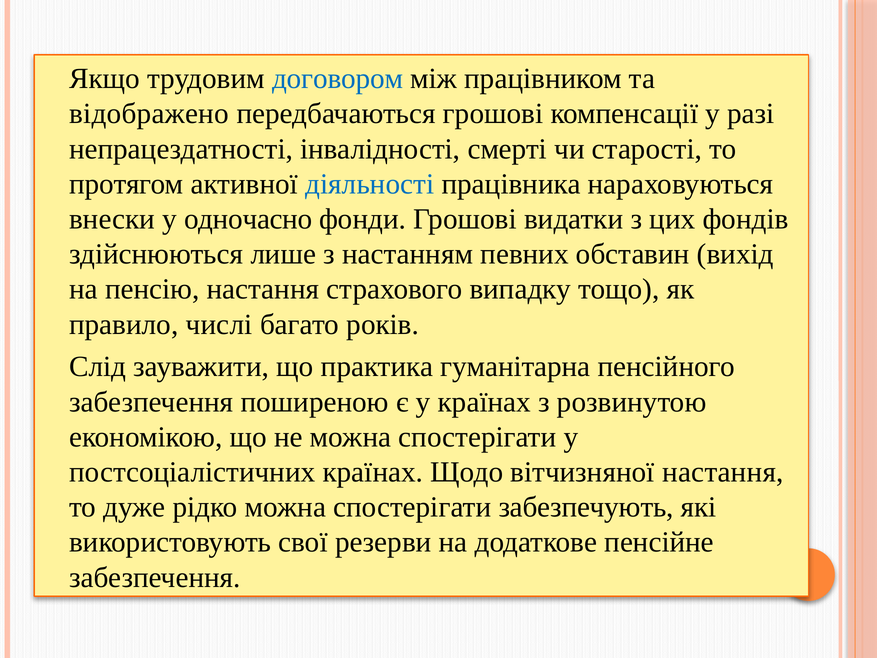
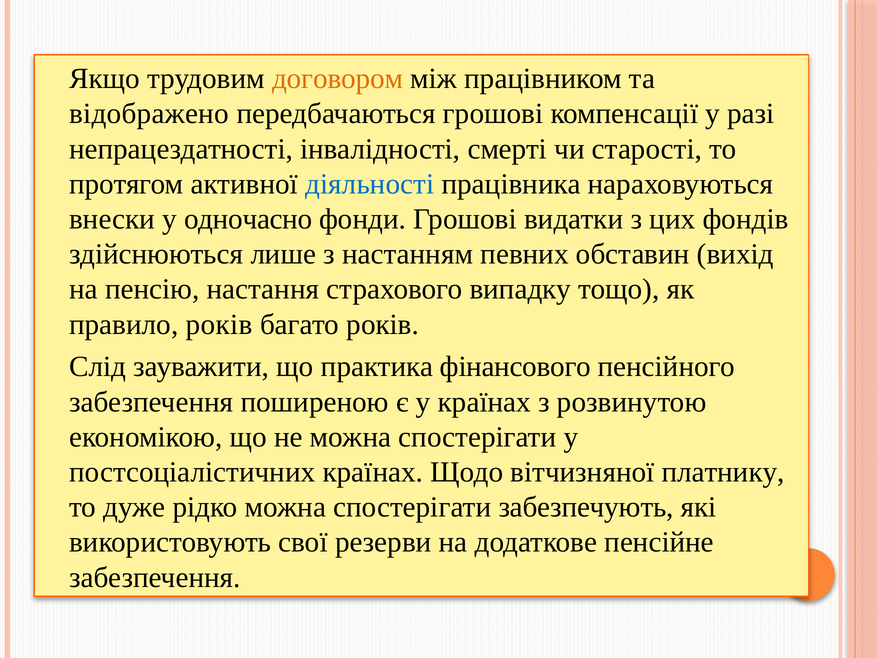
договором colour: blue -> orange (338, 79)
правило числі: числі -> років (219, 324)
гуманітарна: гуманітарна -> фінансового (515, 367)
вітчизняної настання: настання -> платнику (723, 472)
